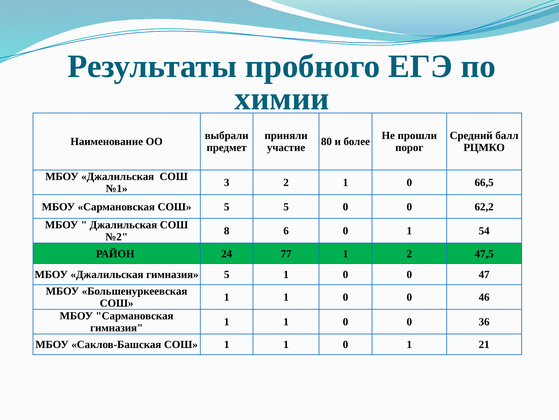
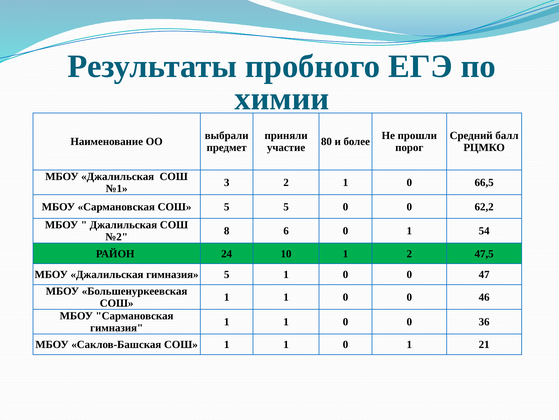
77: 77 -> 10 (286, 253)
